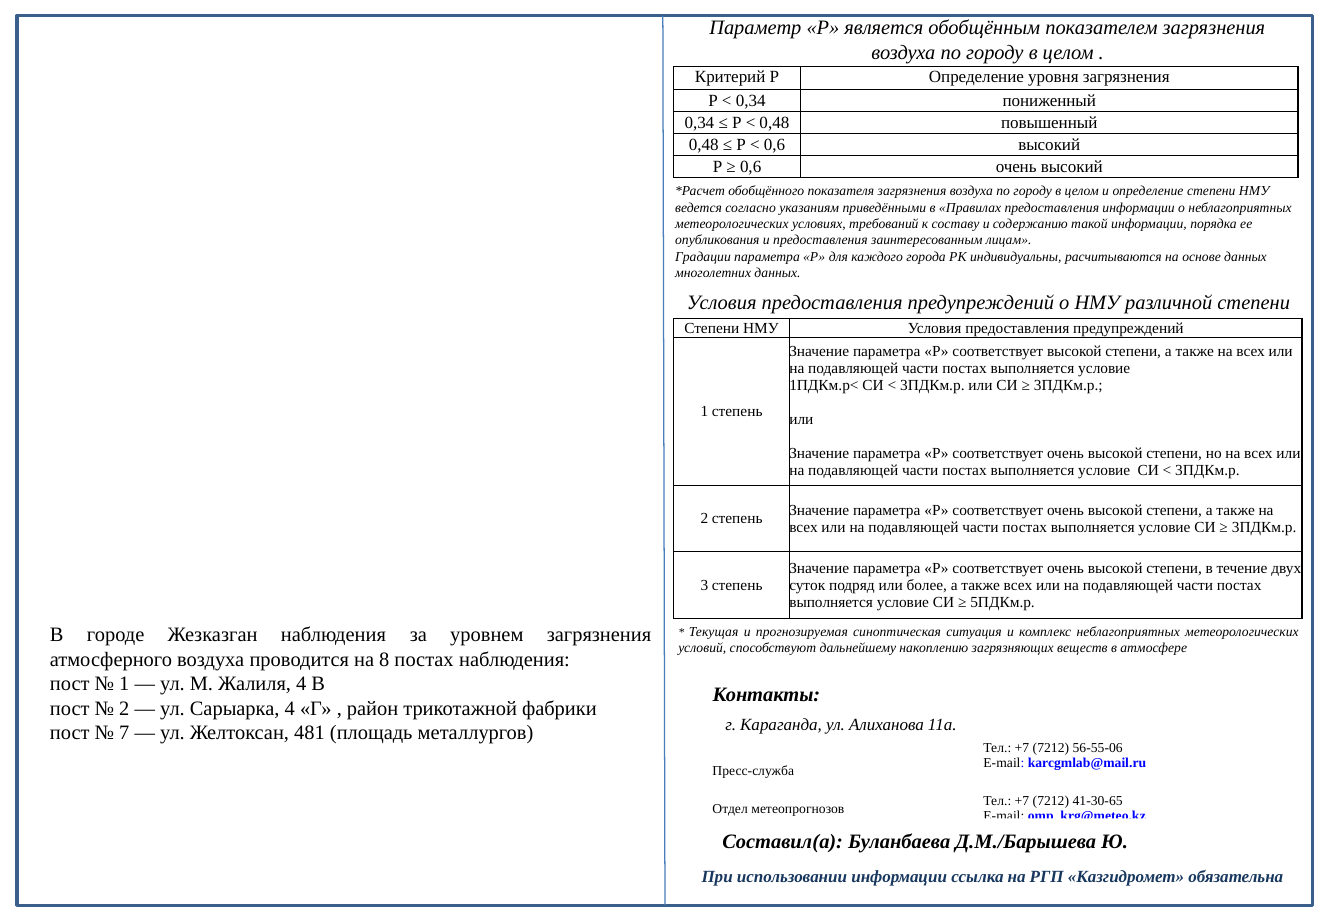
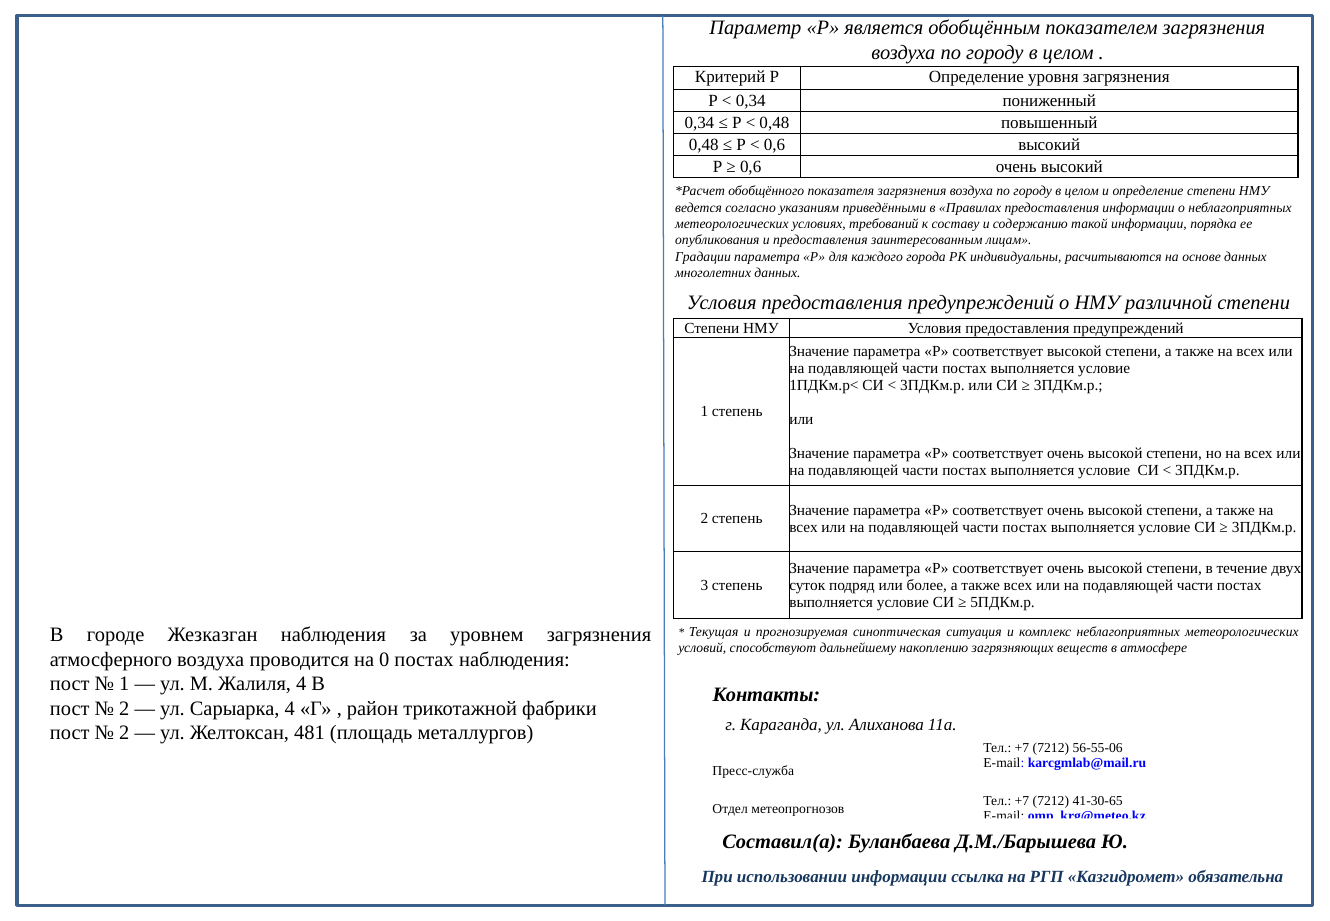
8: 8 -> 0 (384, 659)
7: 7 -> 2 (124, 733)
